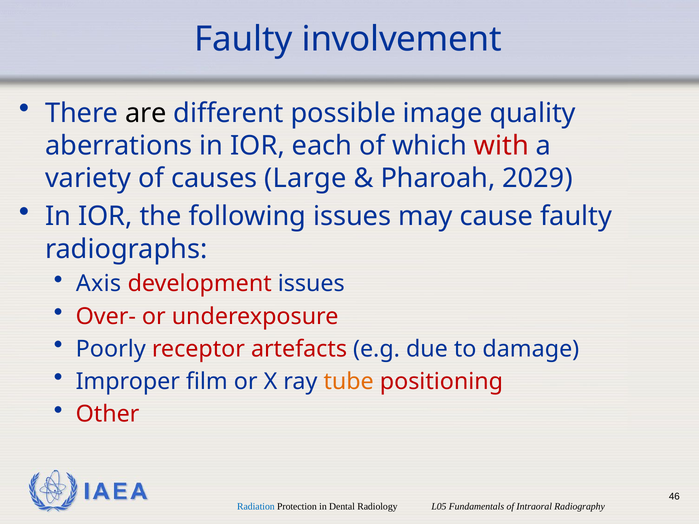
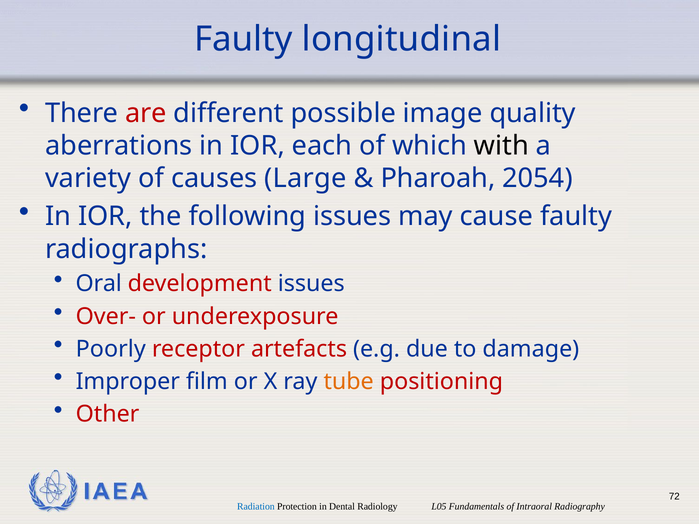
involvement: involvement -> longitudinal (402, 39)
are colour: black -> red (146, 113)
with colour: red -> black (501, 146)
2029: 2029 -> 2054 (538, 178)
Axis: Axis -> Oral (99, 284)
46: 46 -> 72 (674, 497)
